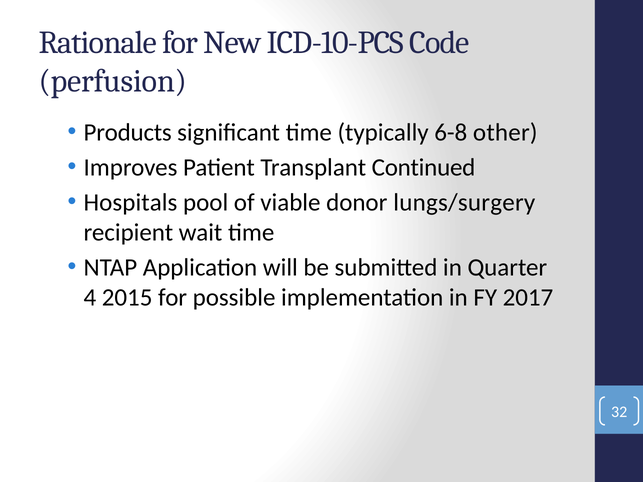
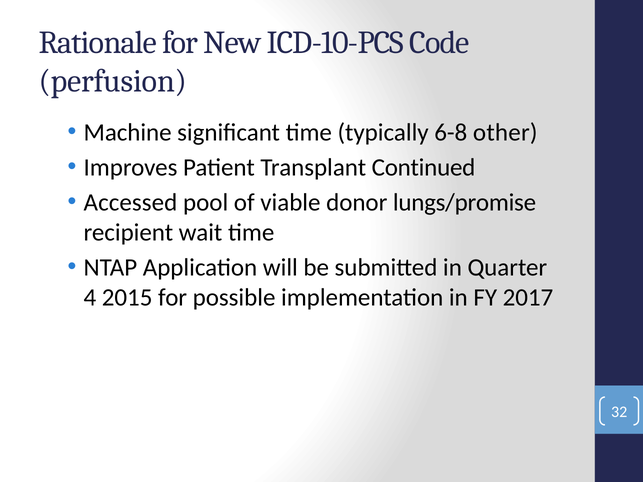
Products: Products -> Machine (128, 132)
Hospitals: Hospitals -> Accessed (130, 203)
lungs/surgery: lungs/surgery -> lungs/promise (465, 203)
